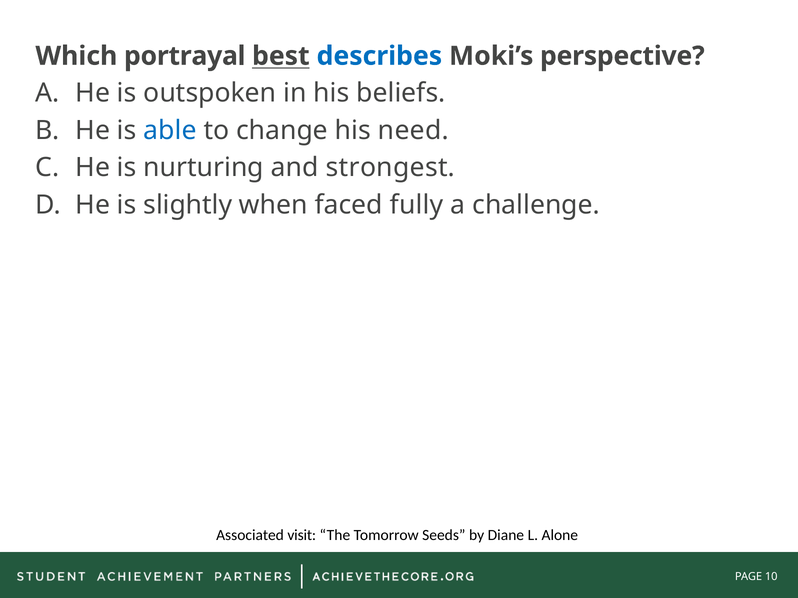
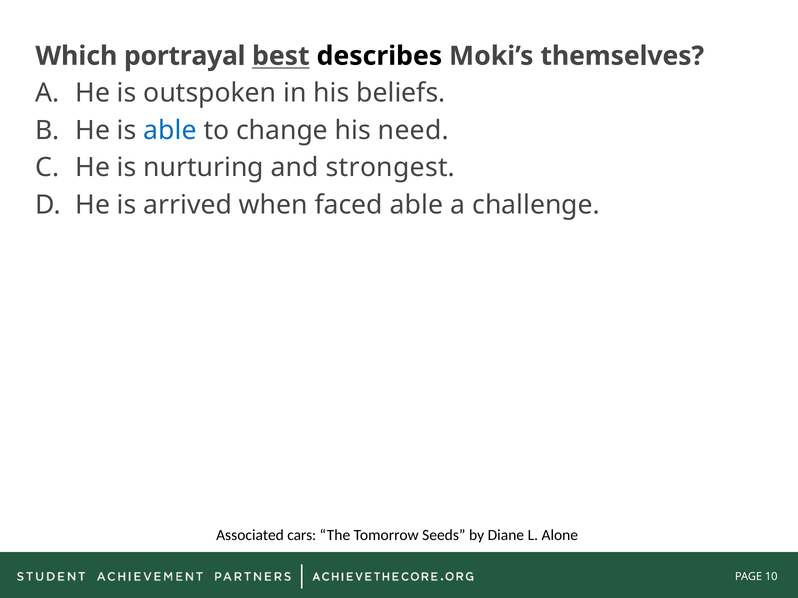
describes colour: blue -> black (379, 56)
perspective: perspective -> themselves (622, 56)
slightly: slightly -> arrived (188, 205)
faced fully: fully -> able (417, 205)
visit: visit -> cars (302, 536)
